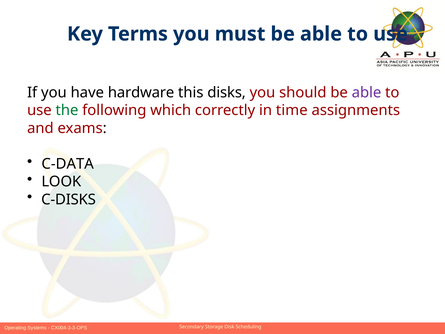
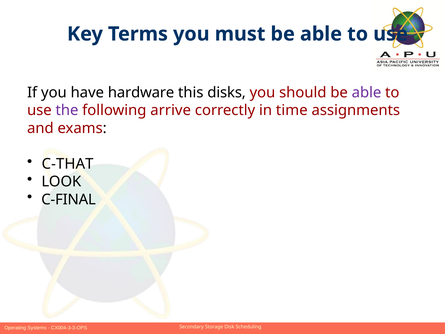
the colour: green -> purple (67, 110)
which: which -> arrive (171, 110)
C-DATA: C-DATA -> C-THAT (68, 164)
C-DISKS: C-DISKS -> C-FINAL (69, 199)
